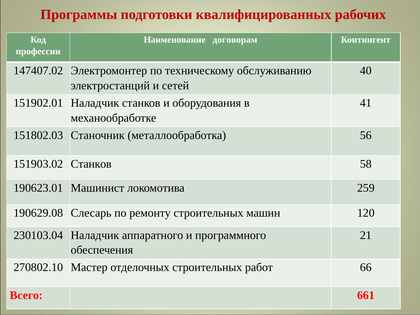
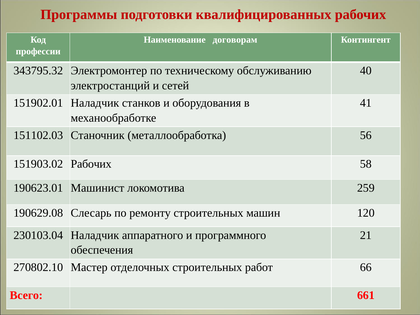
147407.02: 147407.02 -> 343795.32 (38, 71)
151802.03: 151802.03 -> 151102.03 (38, 135)
151903.02 Станков: Станков -> Рабочих (91, 164)
